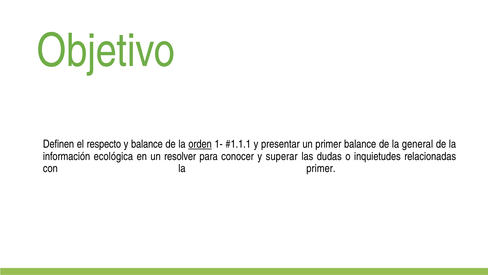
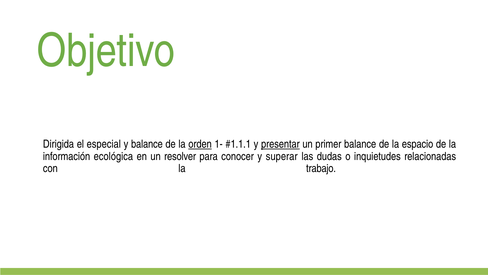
Definen: Definen -> Dirigida (58, 144)
respecto: respecto -> especial (104, 144)
presentar underline: none -> present (280, 144)
general: general -> espacio (418, 144)
la primer: primer -> trabajo (321, 168)
